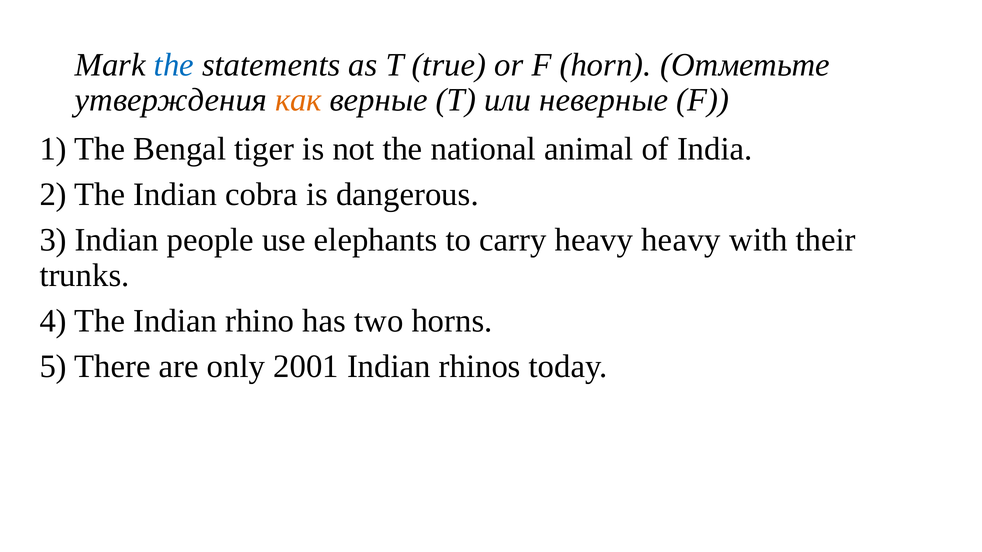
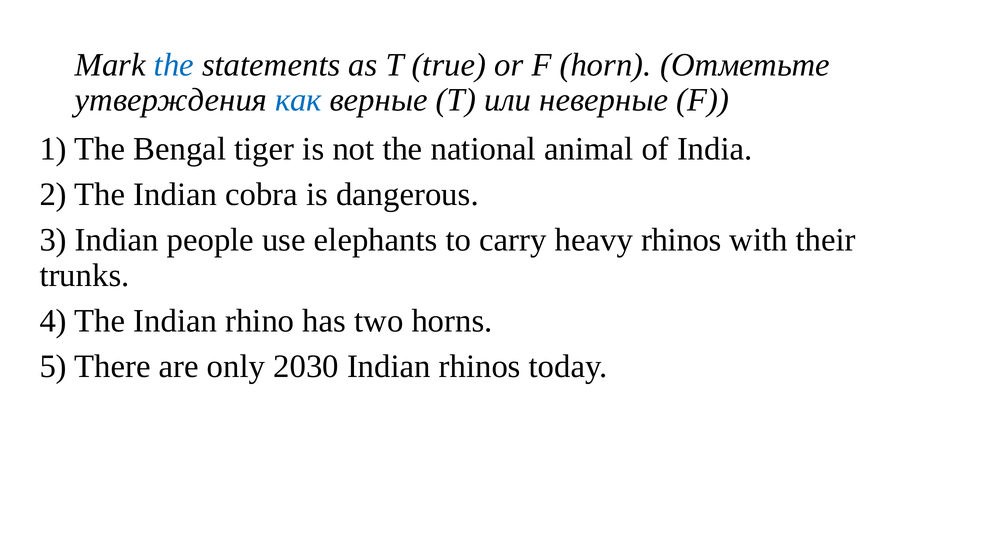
как colour: orange -> blue (299, 100)
heavy heavy: heavy -> rhinos (681, 240)
2001: 2001 -> 2030 (306, 367)
